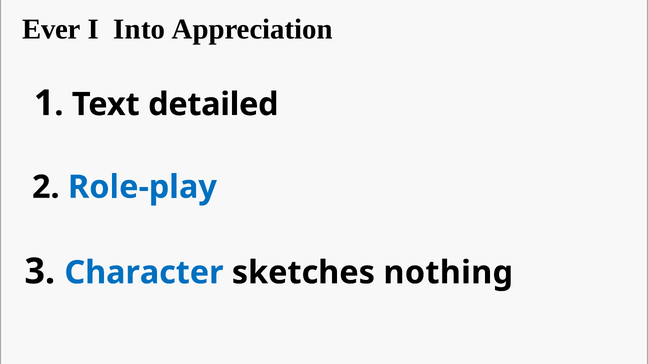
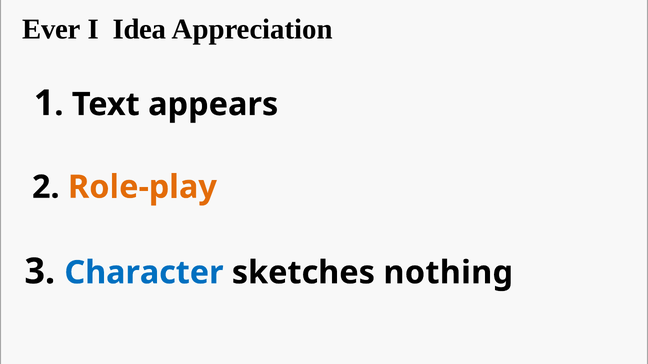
Into: Into -> Idea (140, 29)
detailed: detailed -> appears (213, 105)
Role-play colour: blue -> orange (142, 187)
